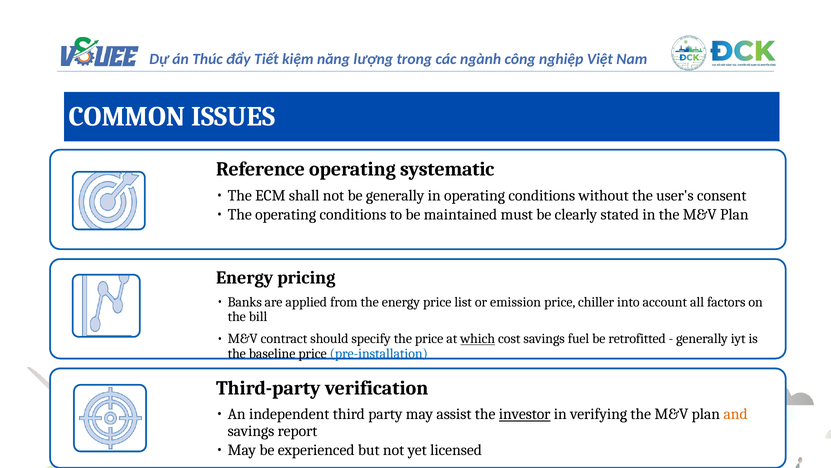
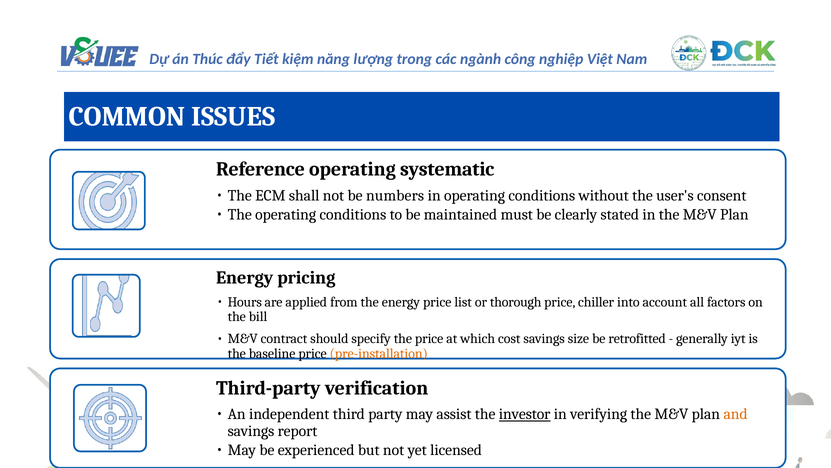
be generally: generally -> numbers (395, 195)
Banks: Banks -> Hours (245, 302)
emission: emission -> thorough (516, 302)
which underline: present -> none (478, 338)
fuel: fuel -> size (578, 338)
pre-installation colour: blue -> orange (379, 353)
